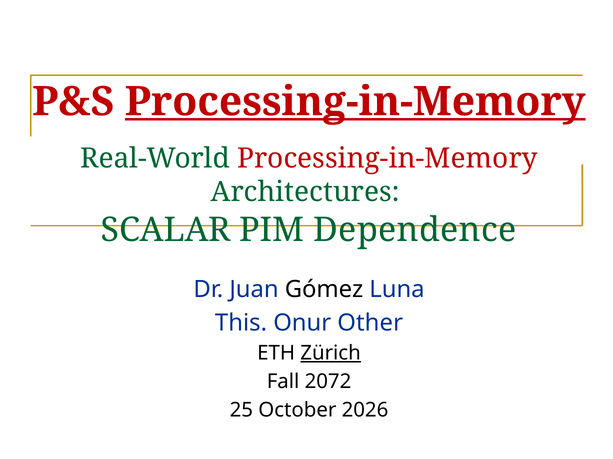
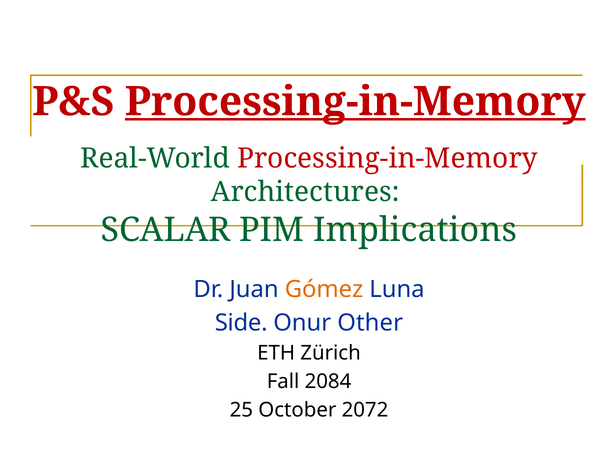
Dependence: Dependence -> Implications (415, 230)
Gómez colour: black -> orange (324, 290)
This: This -> Side (241, 323)
Zürich underline: present -> none (331, 354)
2072: 2072 -> 2084 (328, 382)
2026: 2026 -> 2072 (365, 411)
